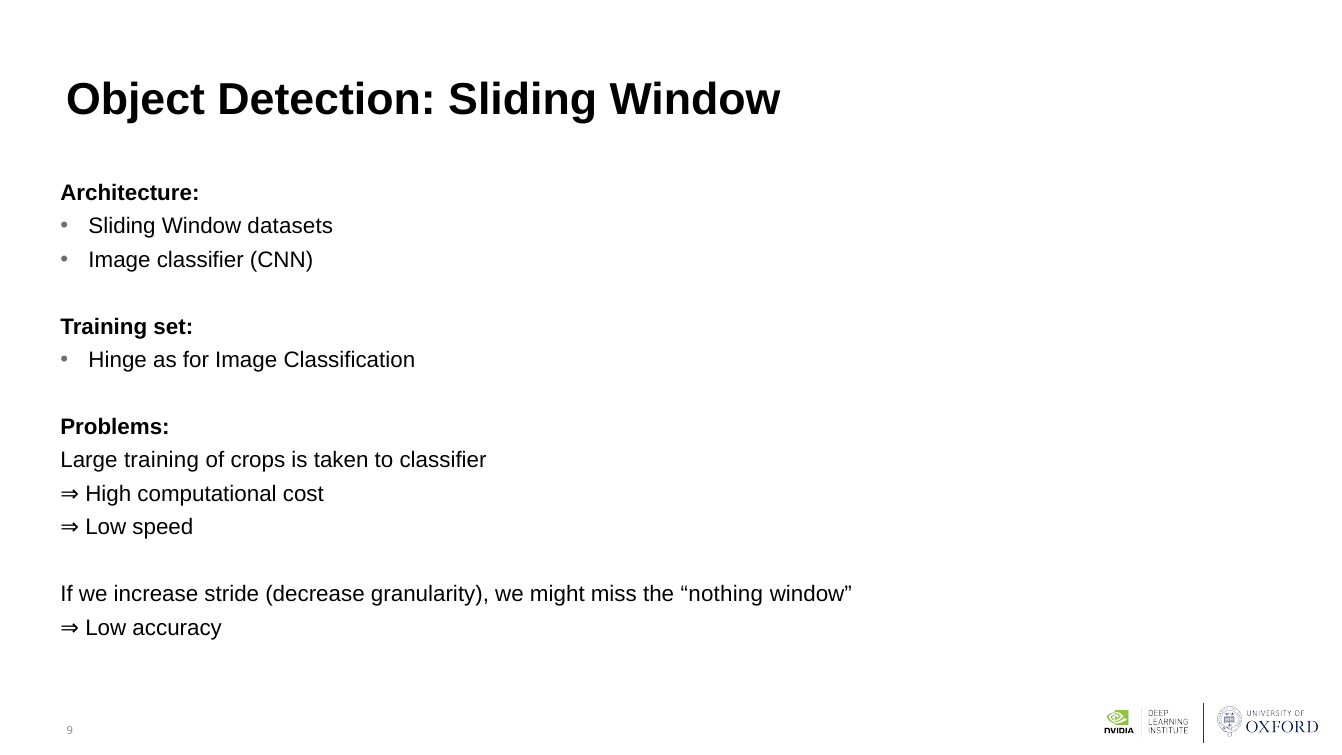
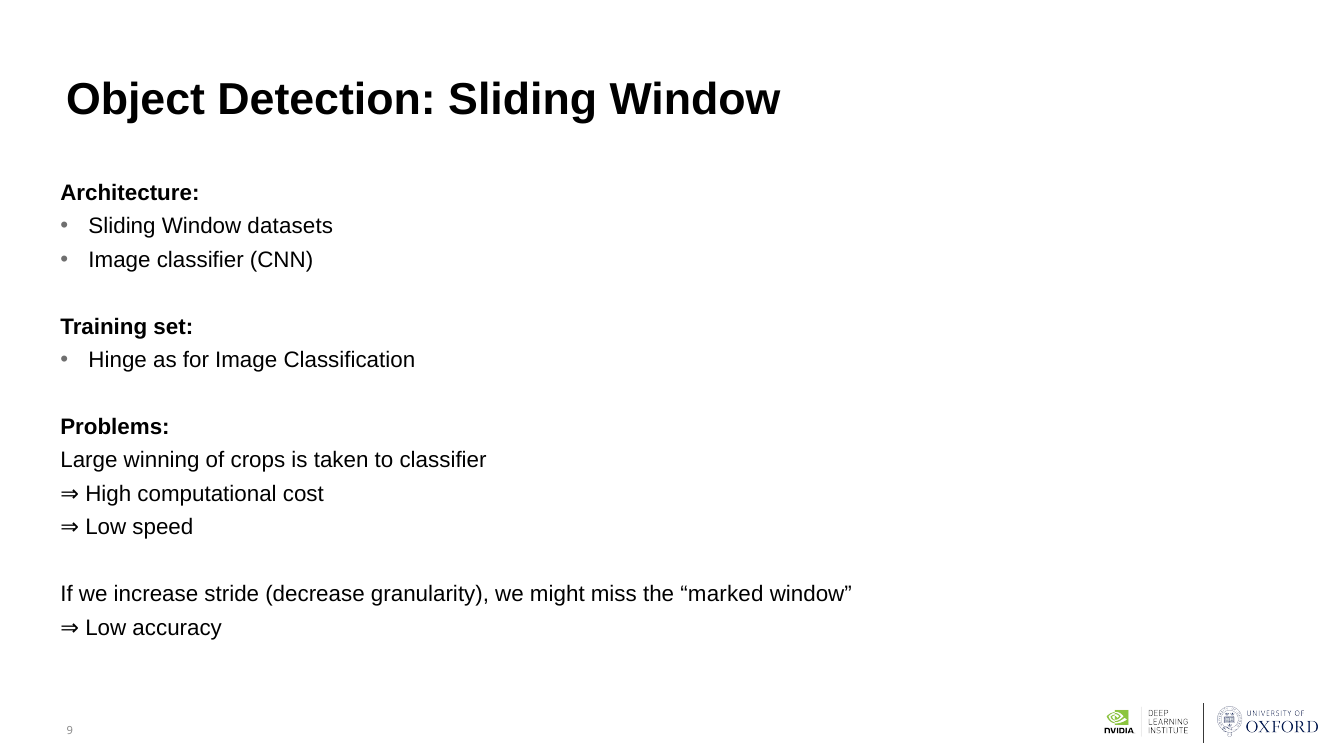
Large training: training -> winning (162, 460)
nothing: nothing -> marked (722, 594)
